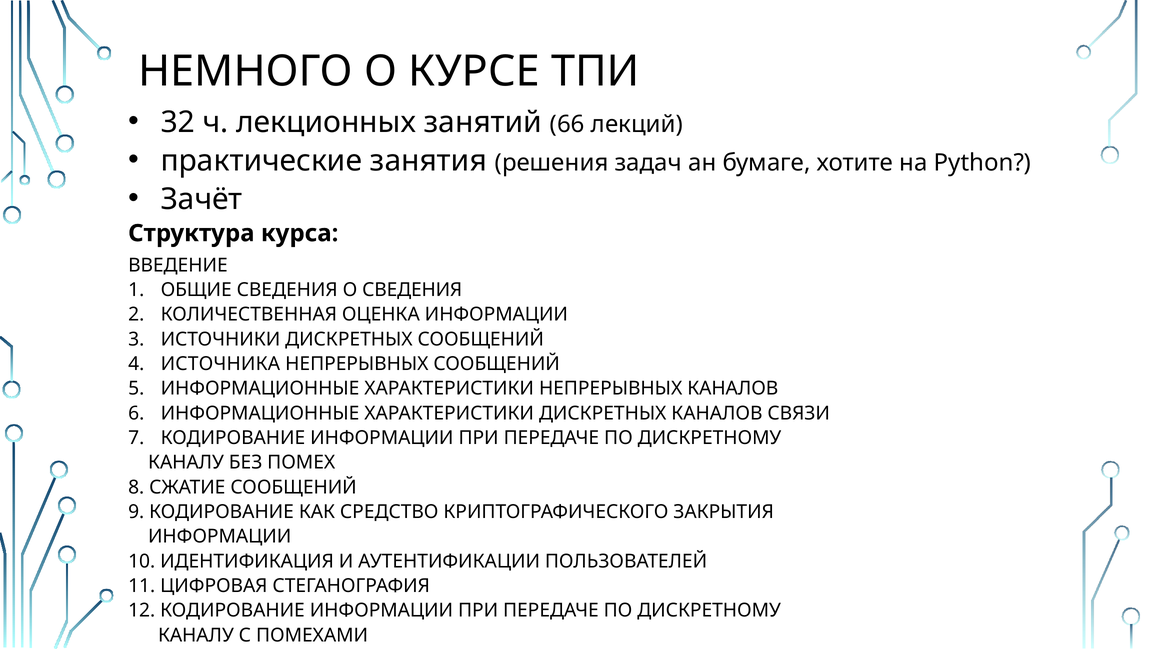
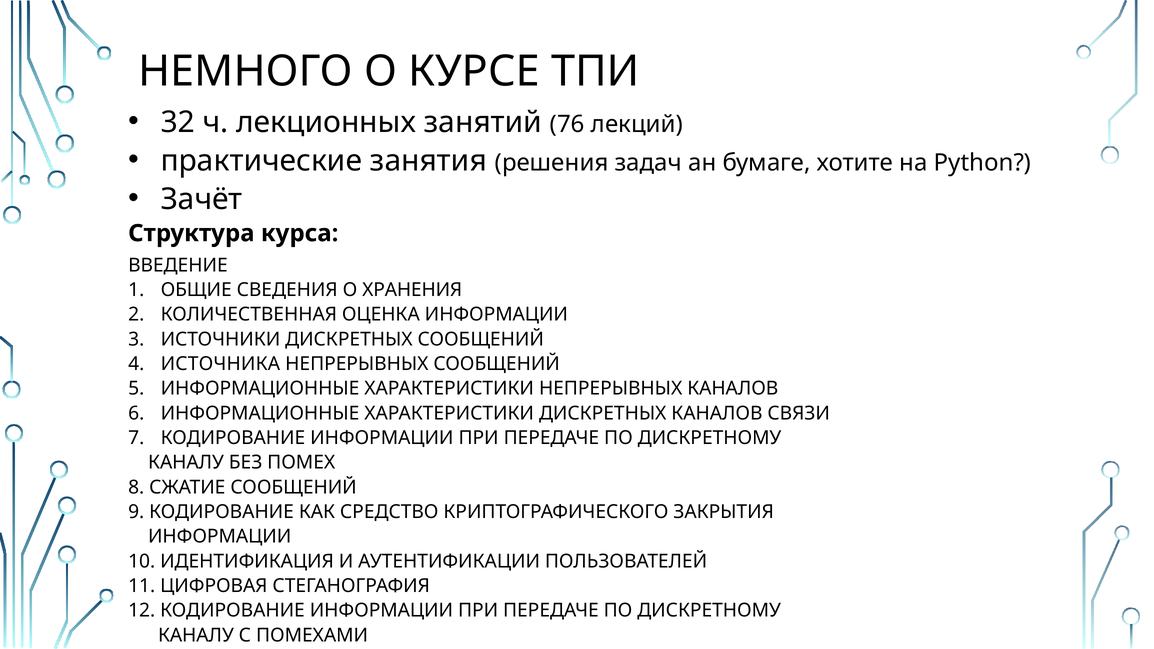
66: 66 -> 76 (567, 124)
О СВЕДЕНИЯ: СВЕДЕНИЯ -> ХРАНЕНИЯ (412, 290)
